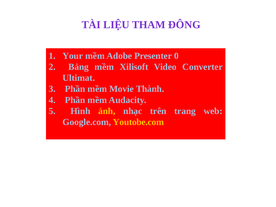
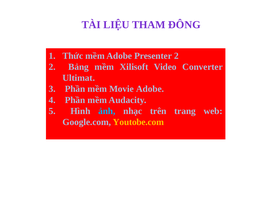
Your: Your -> Thức (73, 56)
Presenter 0: 0 -> 2 (176, 56)
Movie Thành: Thành -> Adobe (150, 89)
ảnh colour: yellow -> light blue (107, 111)
